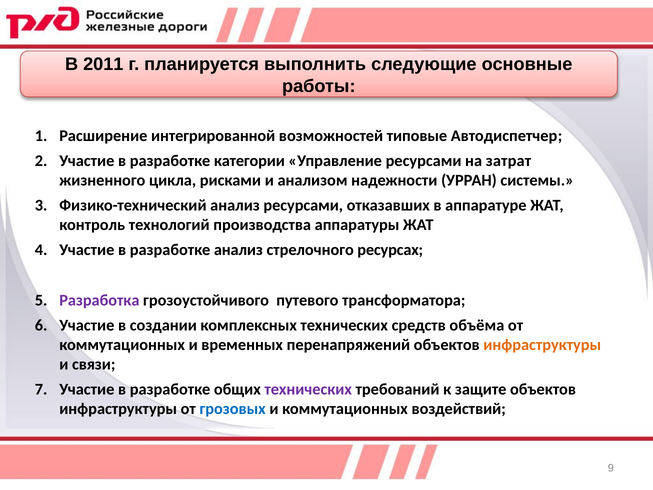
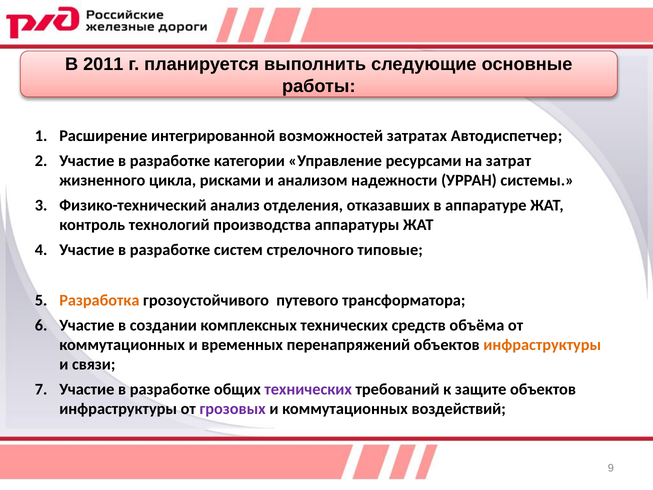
типовые: типовые -> затратах (417, 136)
анализ ресурсами: ресурсами -> отделения (303, 205)
разработке анализ: анализ -> систем (238, 250)
ресурсах: ресурсах -> типовые (390, 250)
Разработка colour: purple -> orange (99, 300)
грозовых colour: blue -> purple (233, 409)
